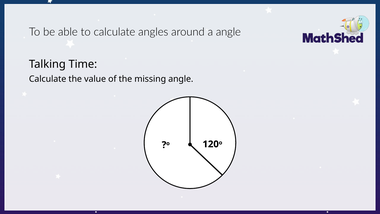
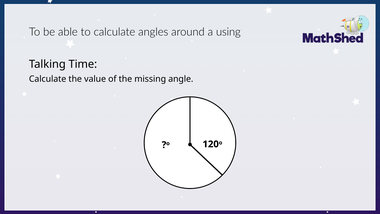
a angle: angle -> using (228, 32)
